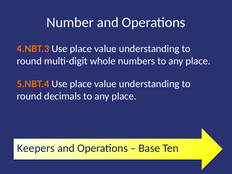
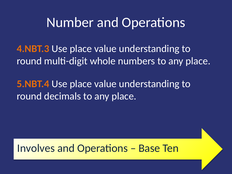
Keepers: Keepers -> Involves (36, 148)
